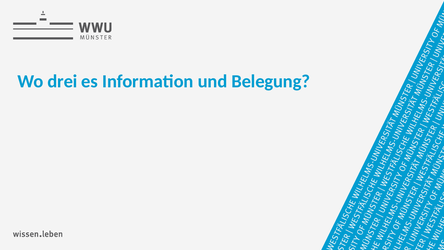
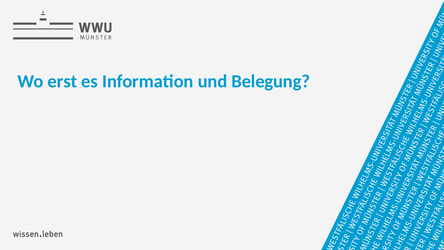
drei: drei -> erst (62, 81)
